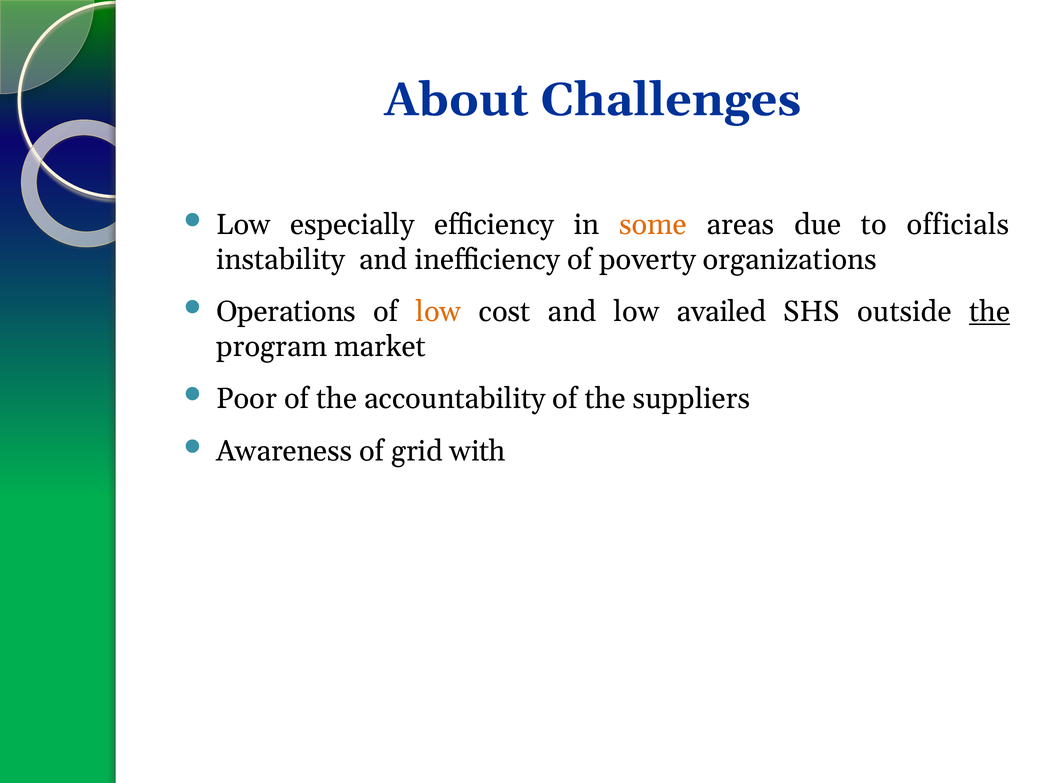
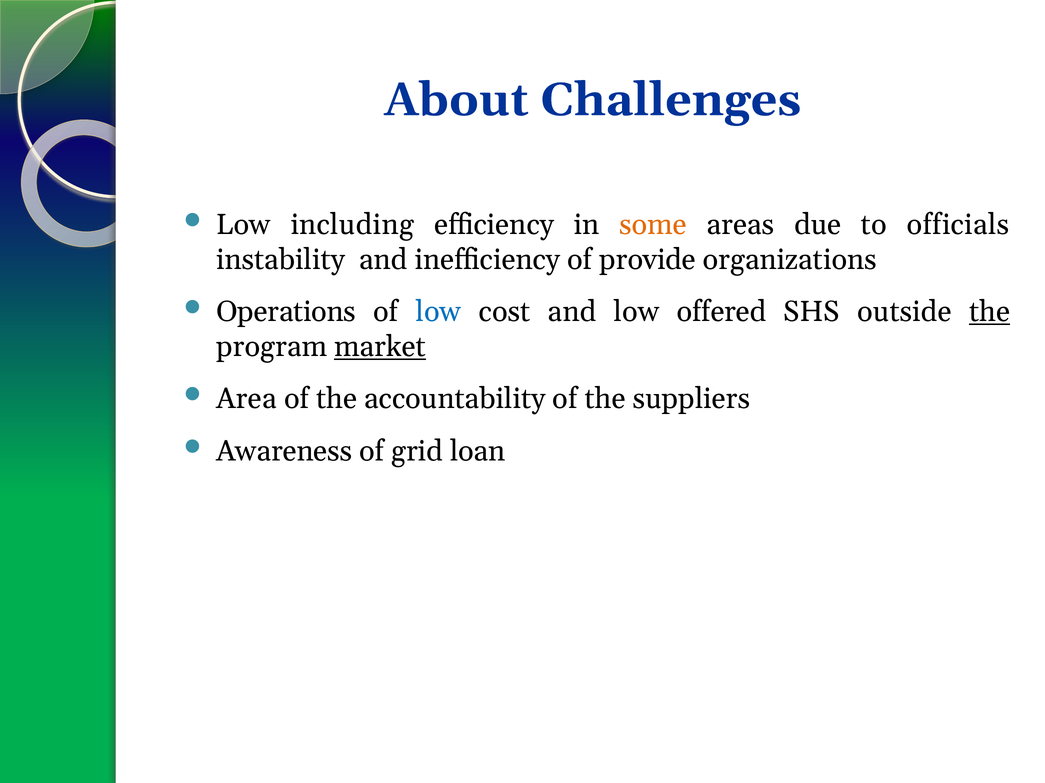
especially: especially -> including (352, 225)
poverty: poverty -> provide (648, 260)
low colour: orange -> blue (439, 312)
availed: availed -> offered (722, 312)
market underline: none -> present (380, 347)
Poor: Poor -> Area (246, 399)
with: with -> loan (478, 452)
